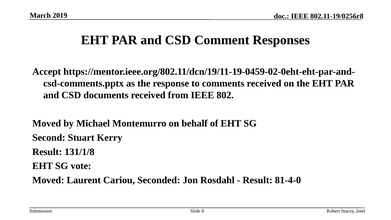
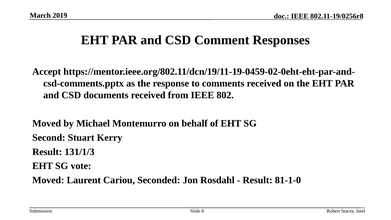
131/1/8: 131/1/8 -> 131/1/3 (79, 152)
81-4-0: 81-4-0 -> 81-1-0 (288, 180)
